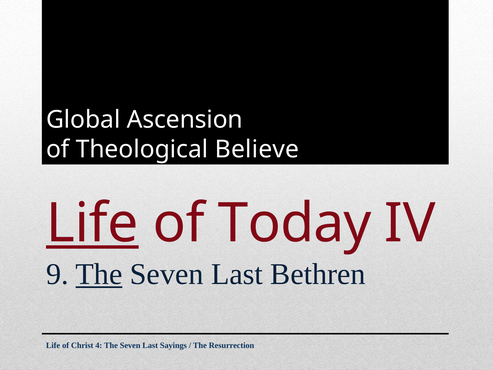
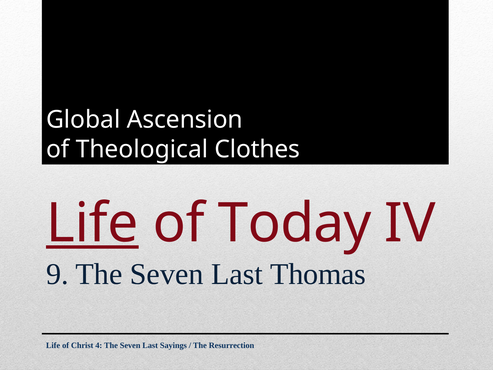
Believe: Believe -> Clothes (257, 149)
The underline: present -> none (99, 274)
Bethren: Bethren -> Thomas (318, 274)
